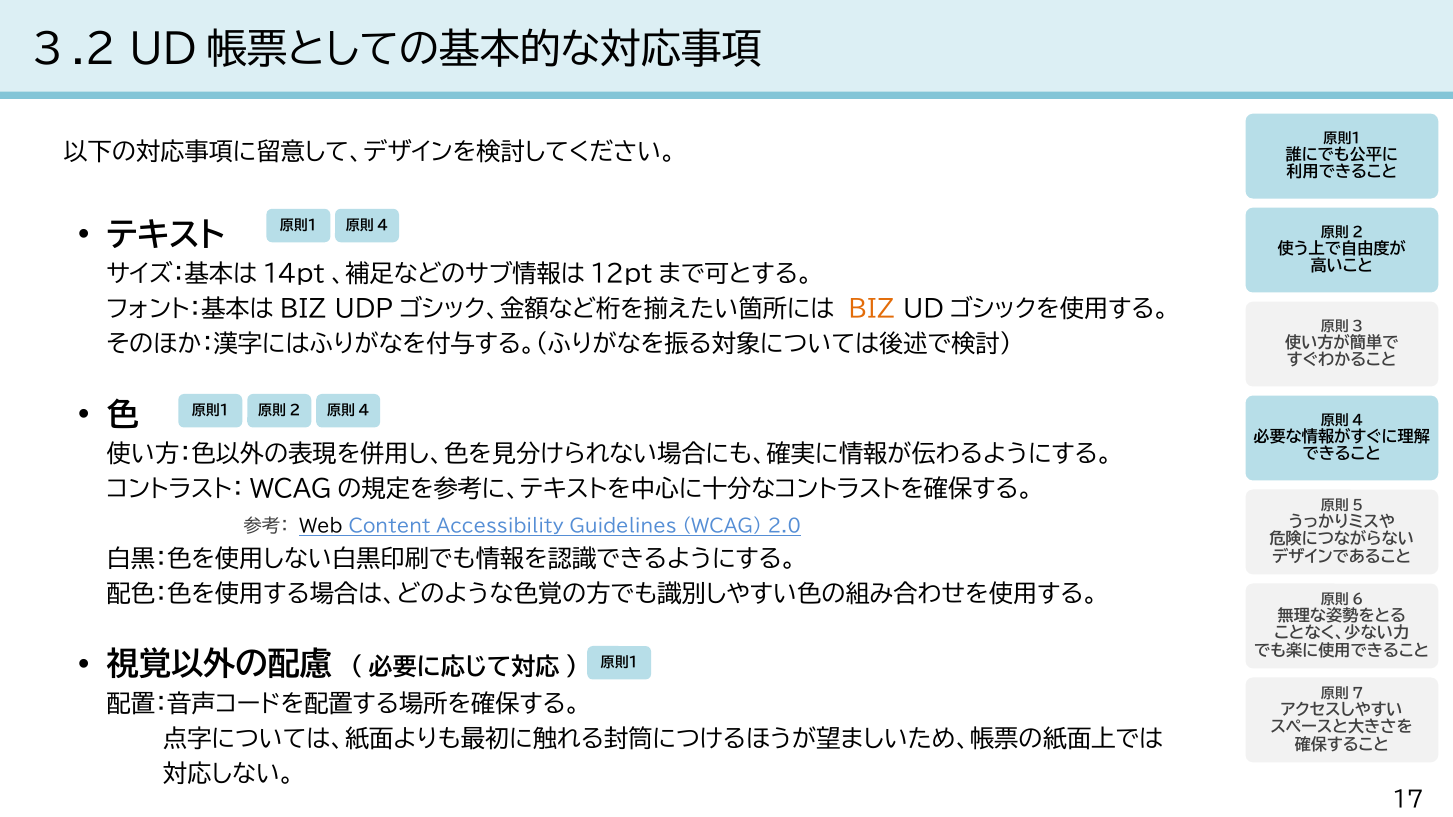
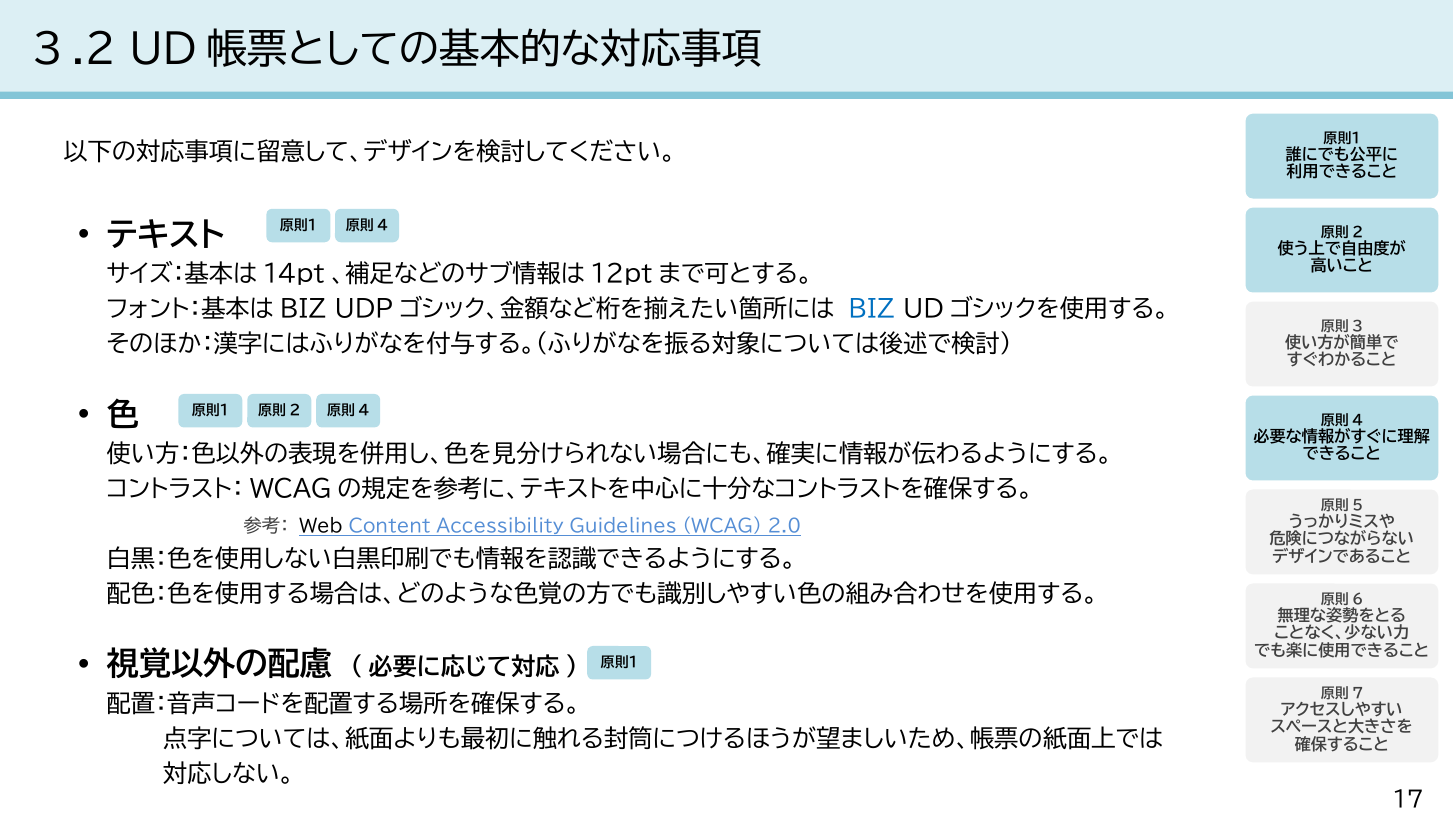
BIZ colour: orange -> blue (872, 310)
